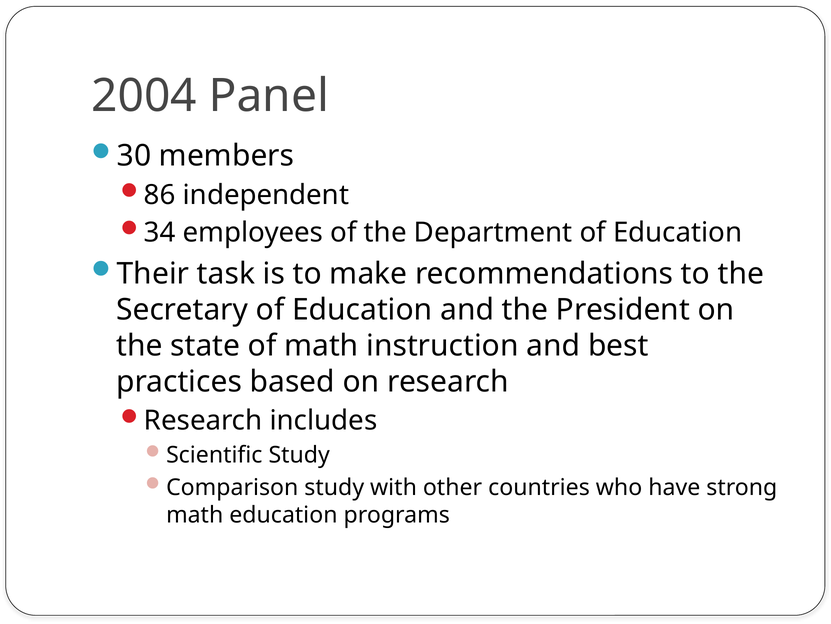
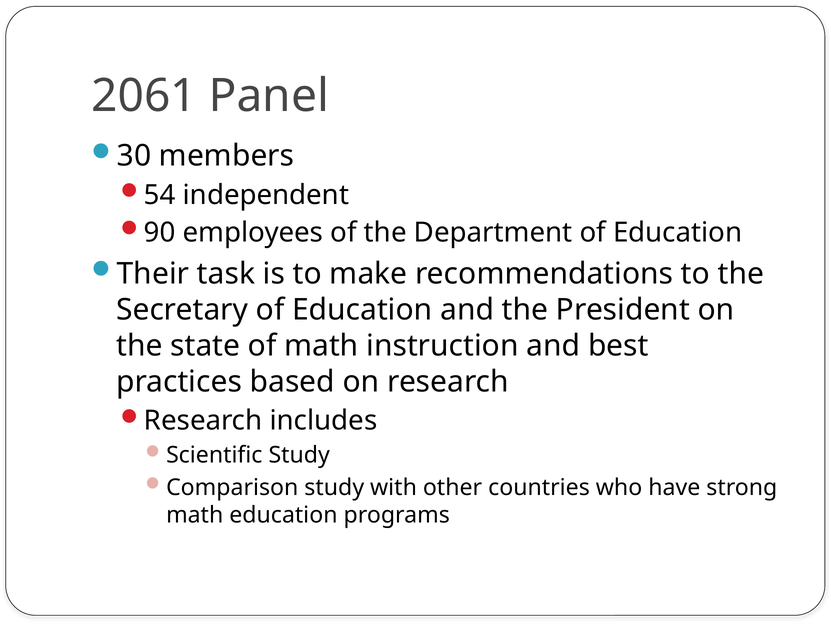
2004: 2004 -> 2061 (144, 96)
86: 86 -> 54 (160, 195)
34: 34 -> 90 (160, 232)
